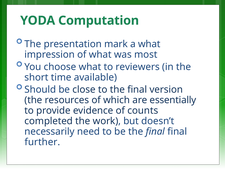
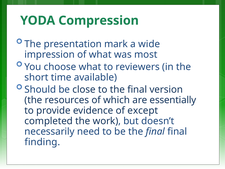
Computation: Computation -> Compression (99, 21)
a what: what -> wide (149, 44)
counts: counts -> except (143, 110)
further: further -> finding (42, 142)
